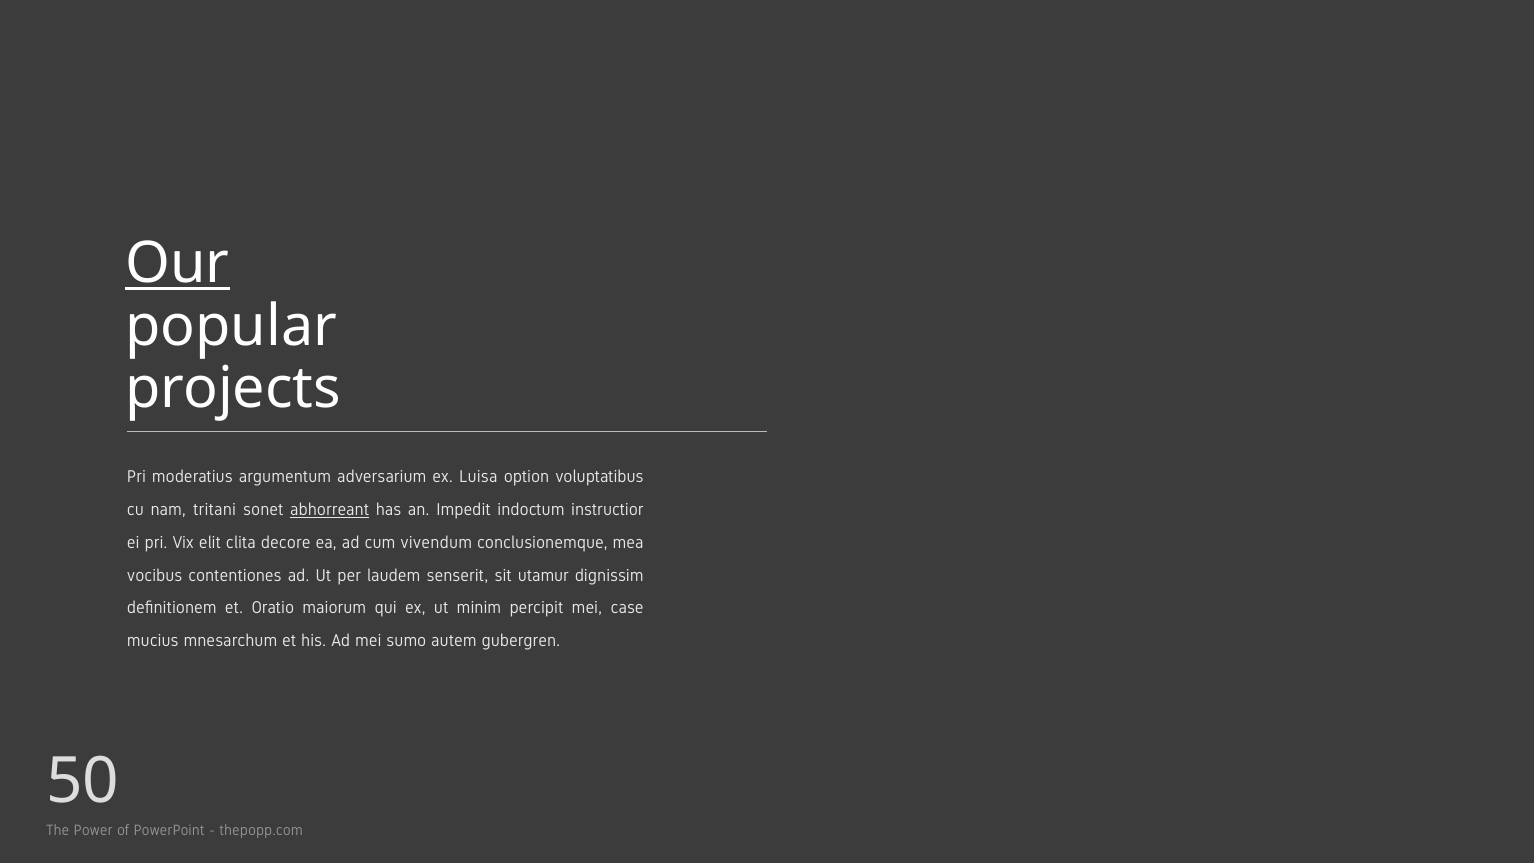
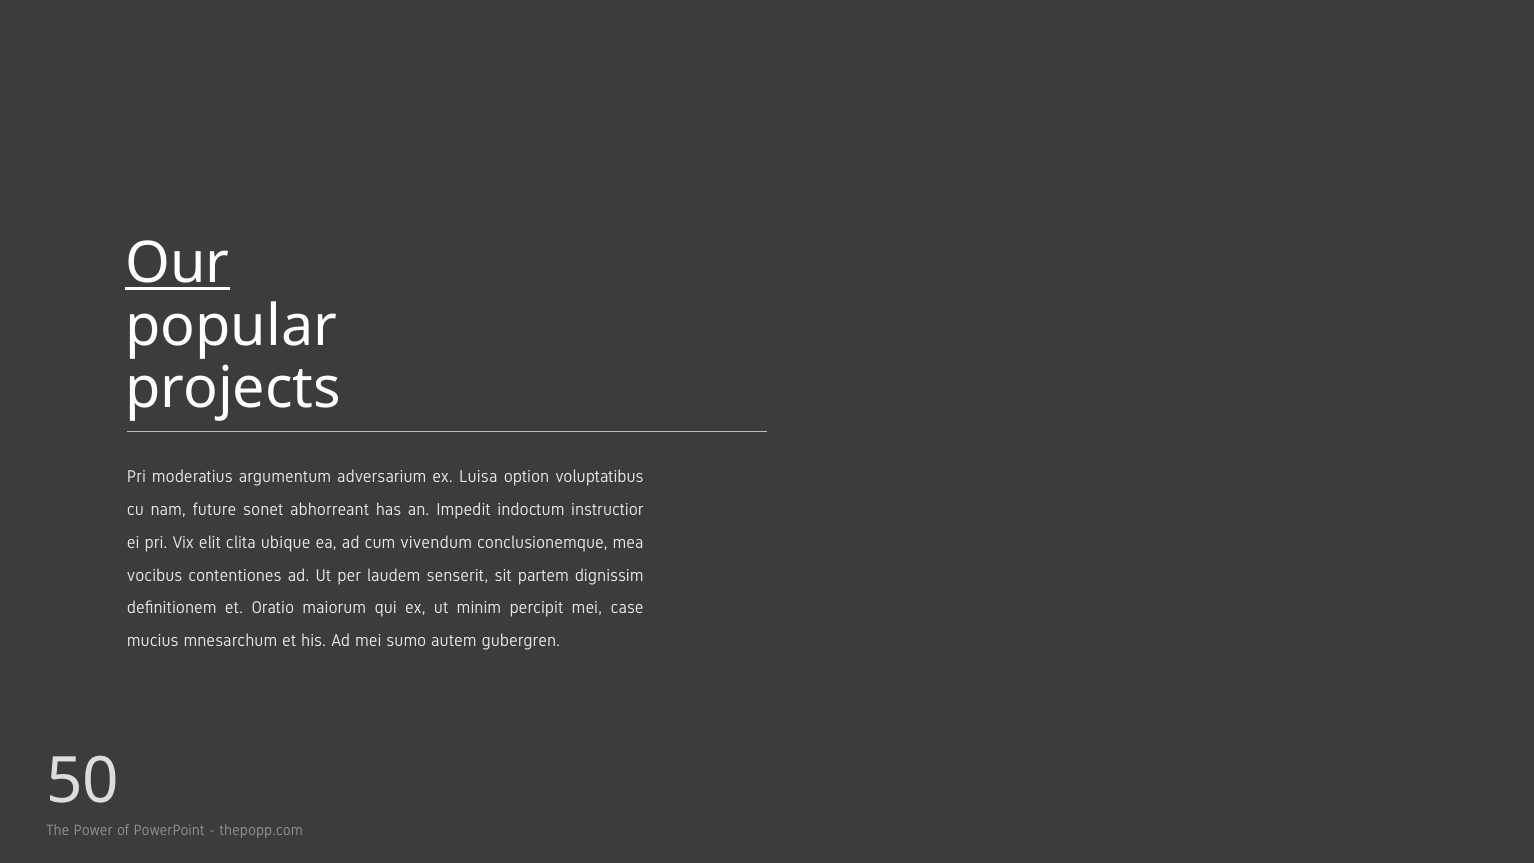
tritani: tritani -> future (215, 510)
abhorreant underline: present -> none (330, 510)
decore: decore -> ubique (286, 543)
utamur: utamur -> partem (543, 575)
